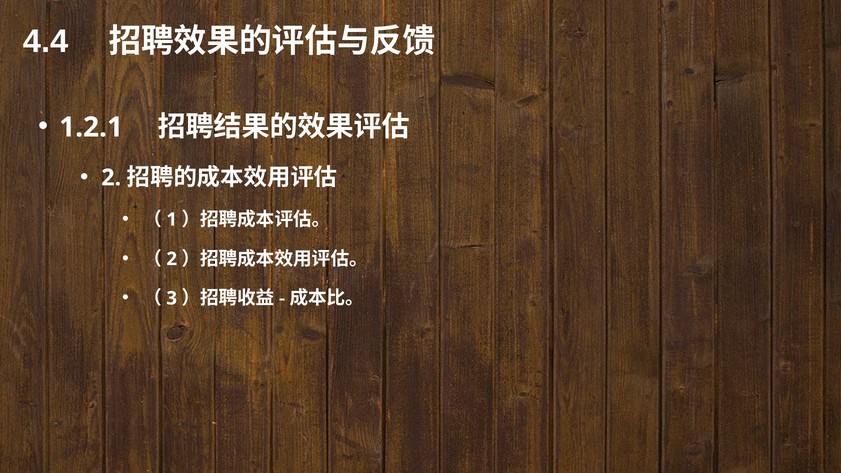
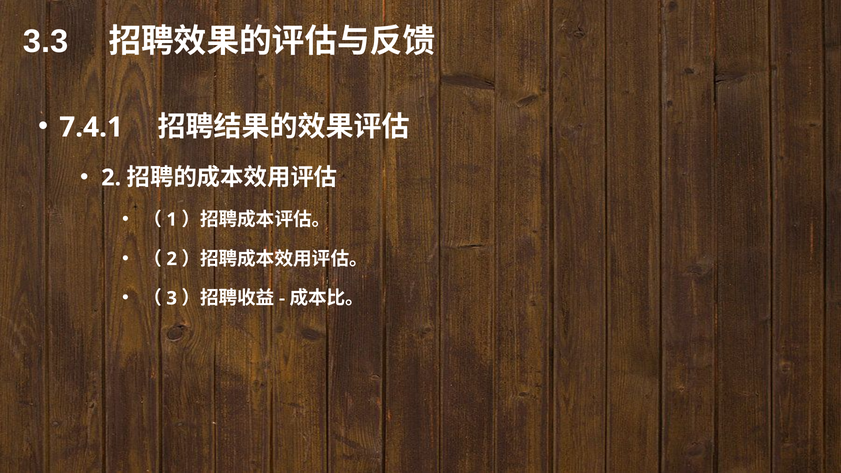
4.4: 4.4 -> 3.3 (46, 41)
1.2.1: 1.2.1 -> 7.4.1 (91, 127)
